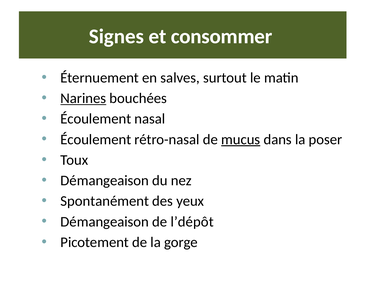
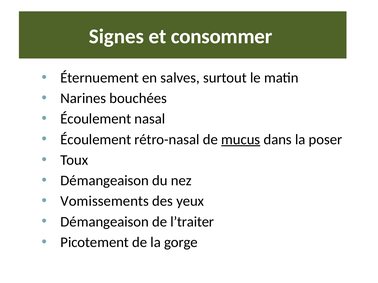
Narines underline: present -> none (83, 98)
Spontanément: Spontanément -> Vomissements (105, 201)
l’dépôt: l’dépôt -> l’traiter (192, 222)
